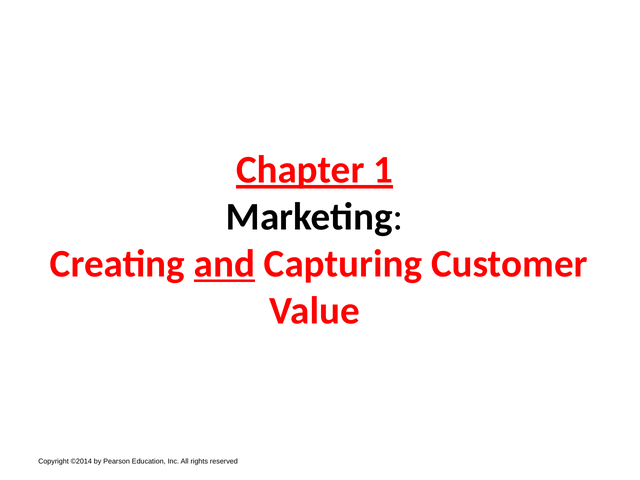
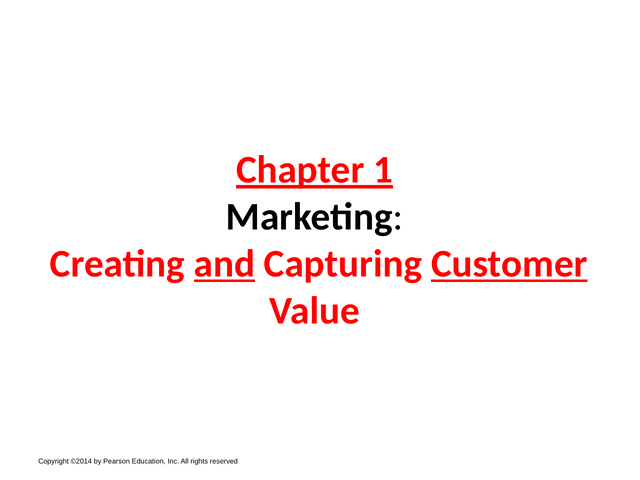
Customer underline: none -> present (509, 264)
